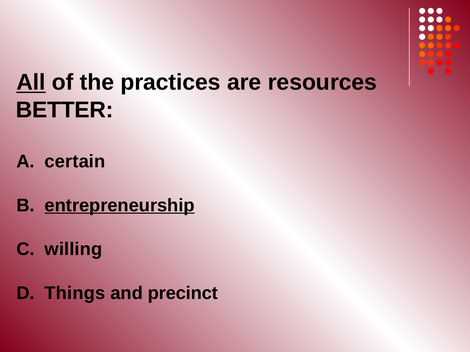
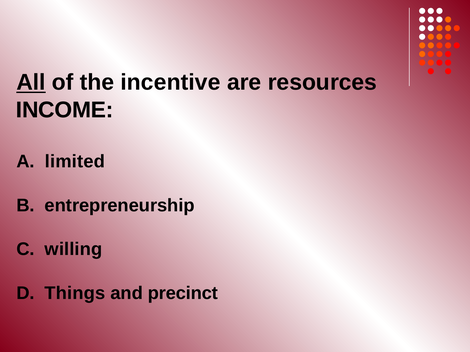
practices: practices -> incentive (170, 83)
BETTER: BETTER -> INCOME (65, 110)
certain: certain -> limited (75, 162)
entrepreneurship underline: present -> none (120, 206)
